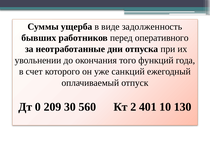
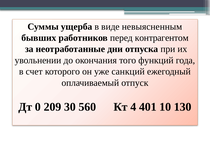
задолженность: задолженность -> невыясненным (152, 27)
оперативного: оперативного -> контрагентом (162, 38)
2: 2 -> 4 (133, 106)
